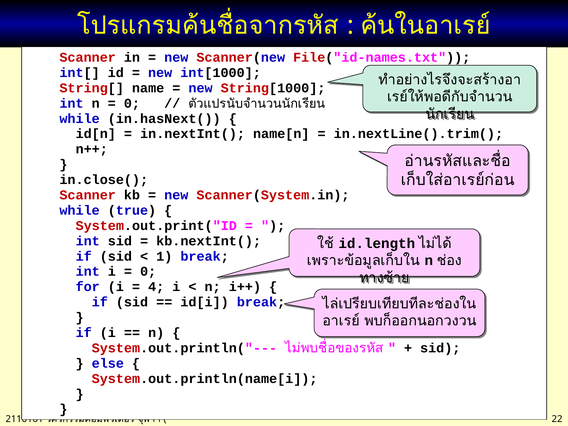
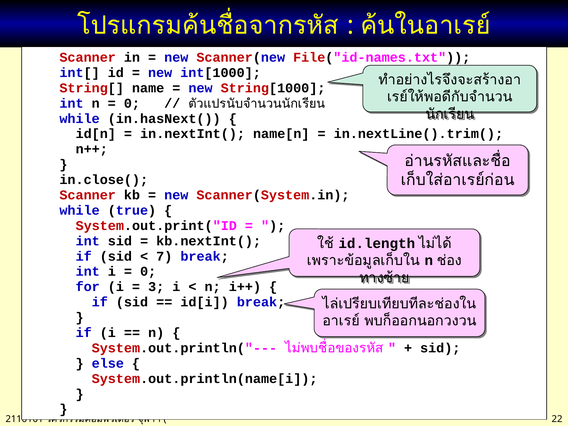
1: 1 -> 7 (164, 256)
4: 4 -> 3 (156, 287)
